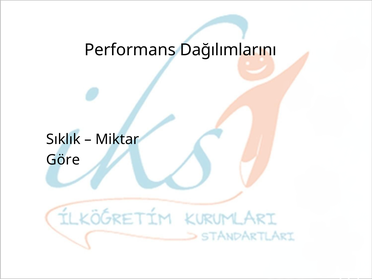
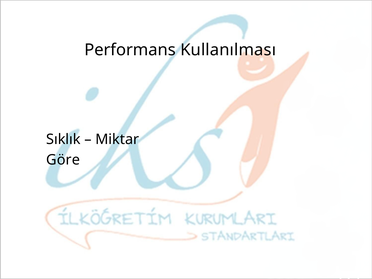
Dağılımlarını: Dağılımlarını -> Kullanılması (228, 50)
